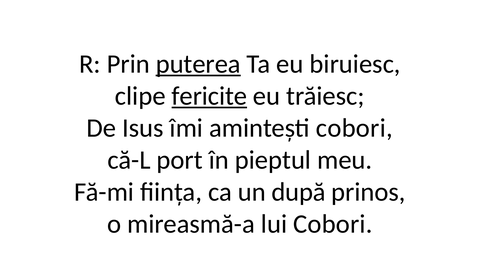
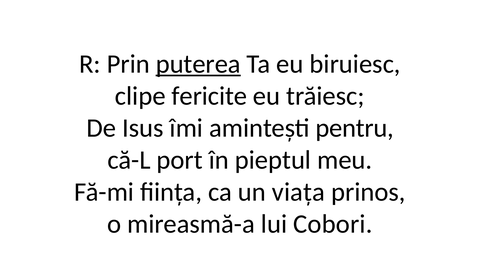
fericite underline: present -> none (209, 96)
amintești cobori: cobori -> pentru (355, 128)
după: după -> viața (298, 192)
